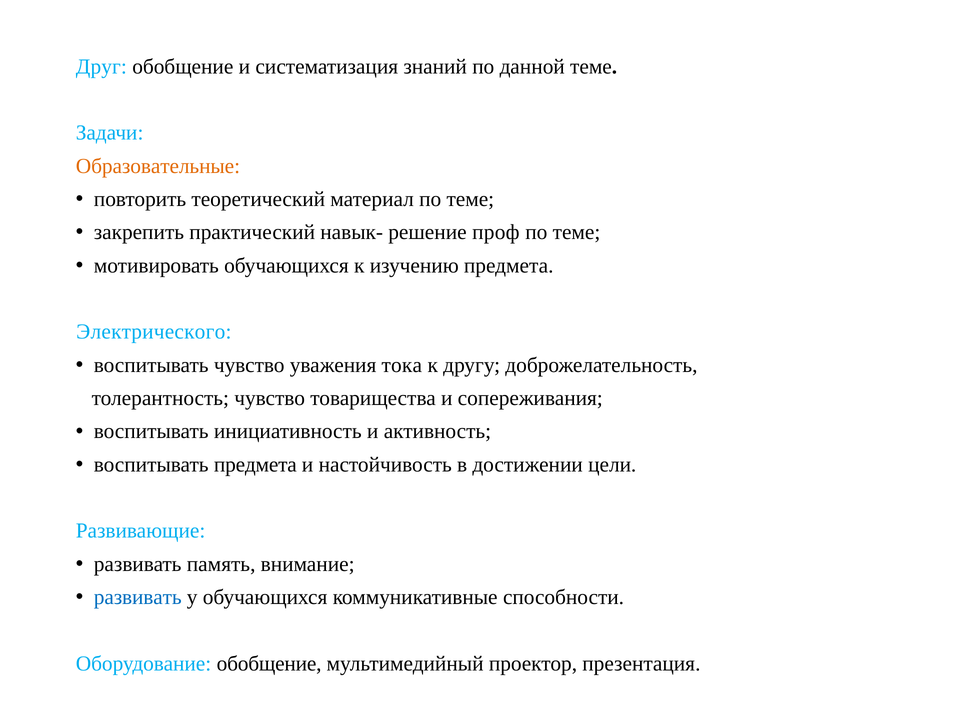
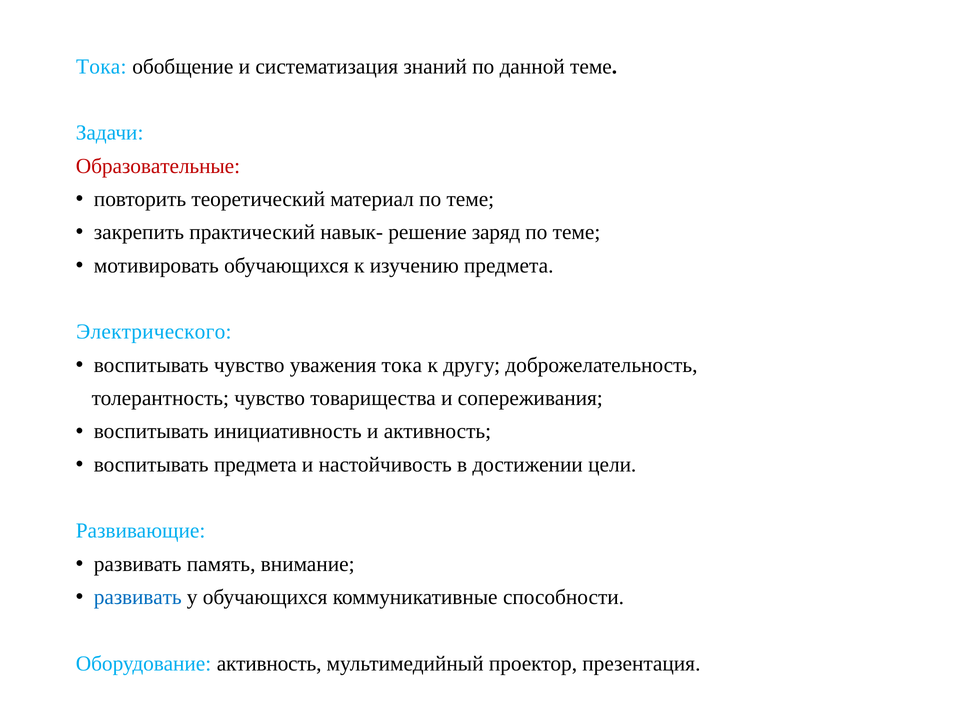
Друг: Друг -> Тока (101, 66)
Образовательные colour: orange -> red (158, 166)
проф: проф -> заряд (496, 232)
Оборудование обобщение: обобщение -> активность (269, 663)
